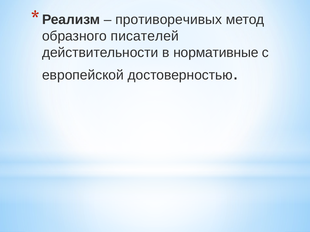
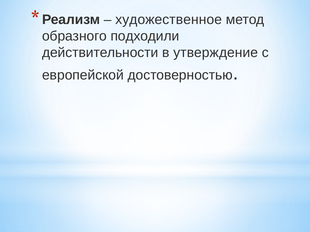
противоречивых: противоречивых -> художественное (169, 20)
писателей: писателей -> подходили (145, 36)
нормативные: нормативные -> утверждение (216, 53)
